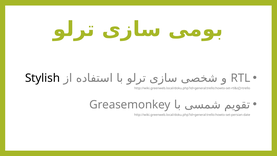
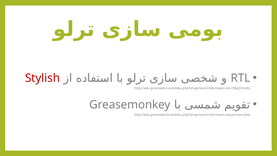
Stylish colour: black -> red (43, 78)
